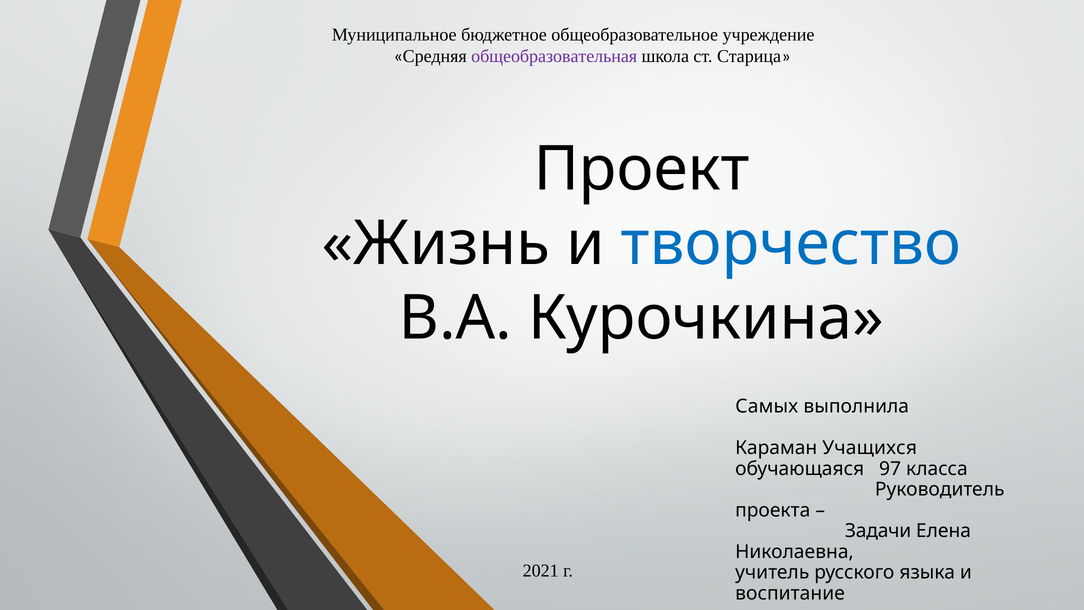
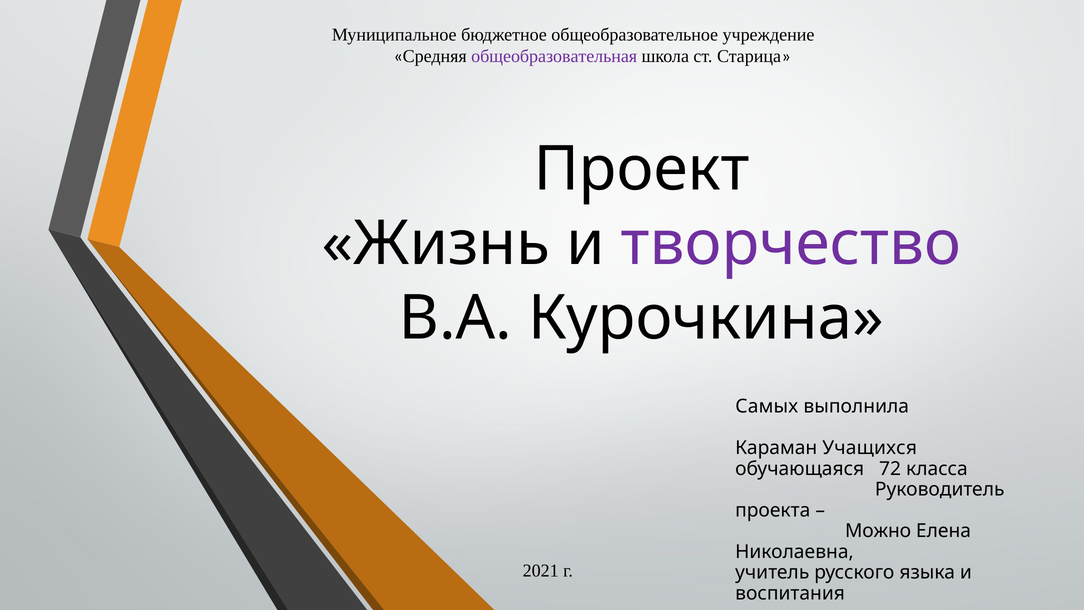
творчество colour: blue -> purple (791, 244)
97: 97 -> 72 (890, 469)
Задачи: Задачи -> Можно (878, 531)
воспитание: воспитание -> воспитания (790, 593)
